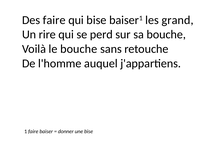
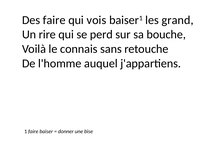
qui bise: bise -> vois (96, 20)
le bouche: bouche -> connais (79, 49)
